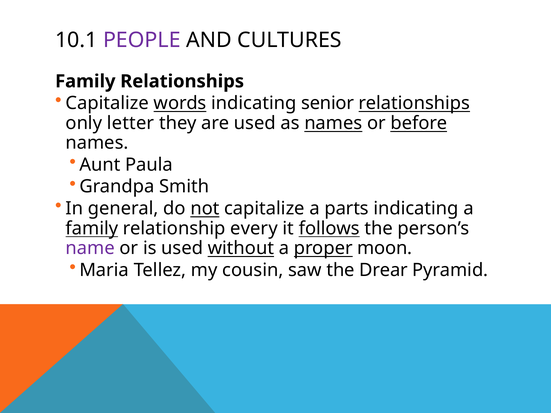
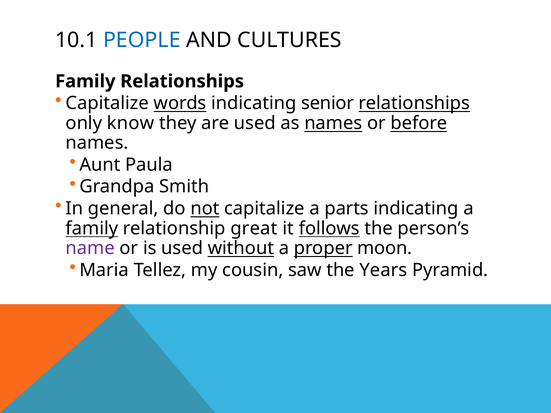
PEOPLE colour: purple -> blue (142, 40)
letter: letter -> know (131, 123)
every: every -> great (254, 228)
Drear: Drear -> Years (383, 270)
